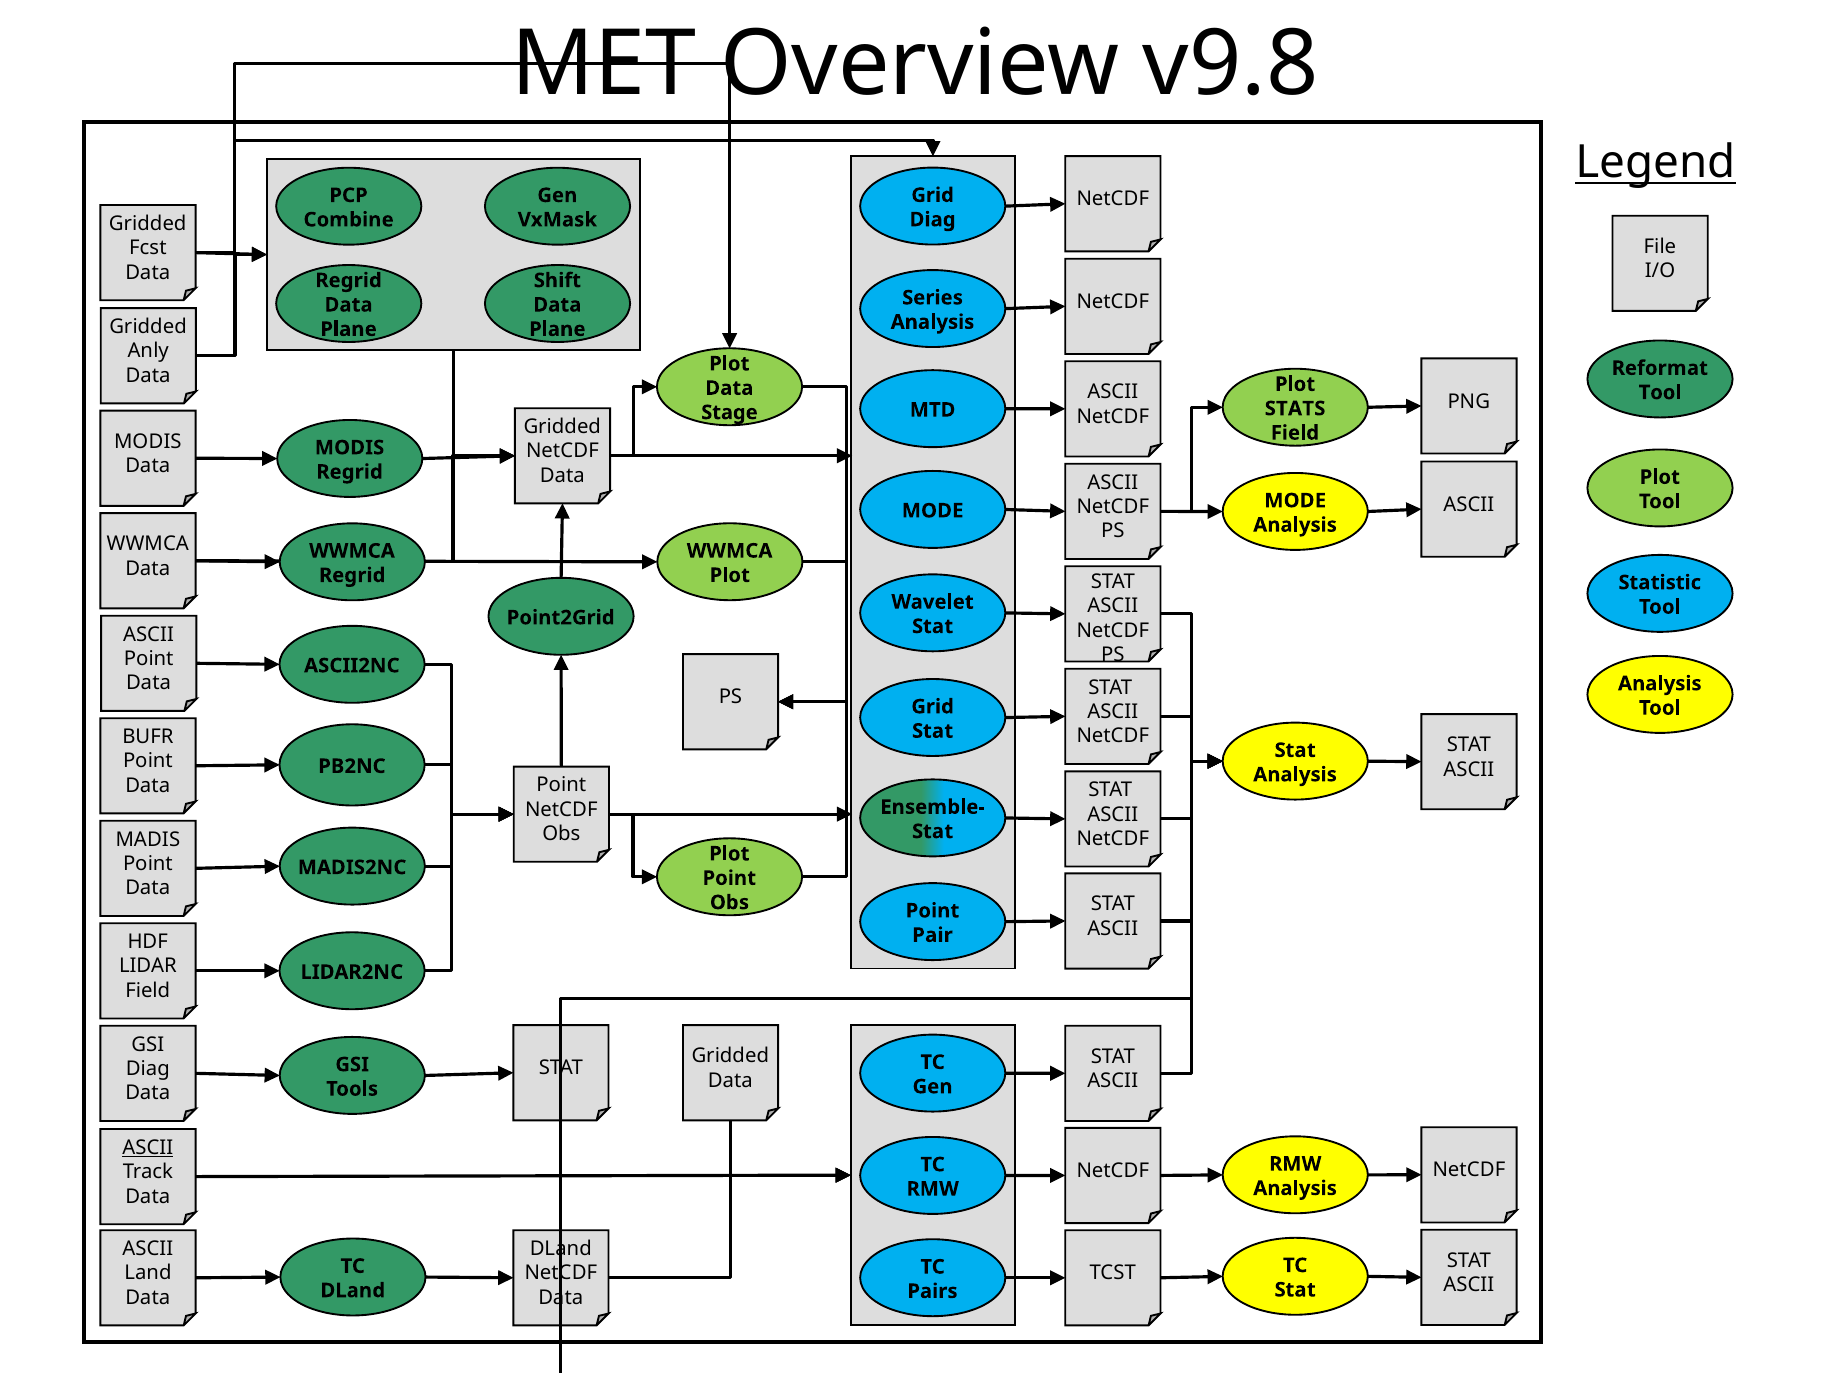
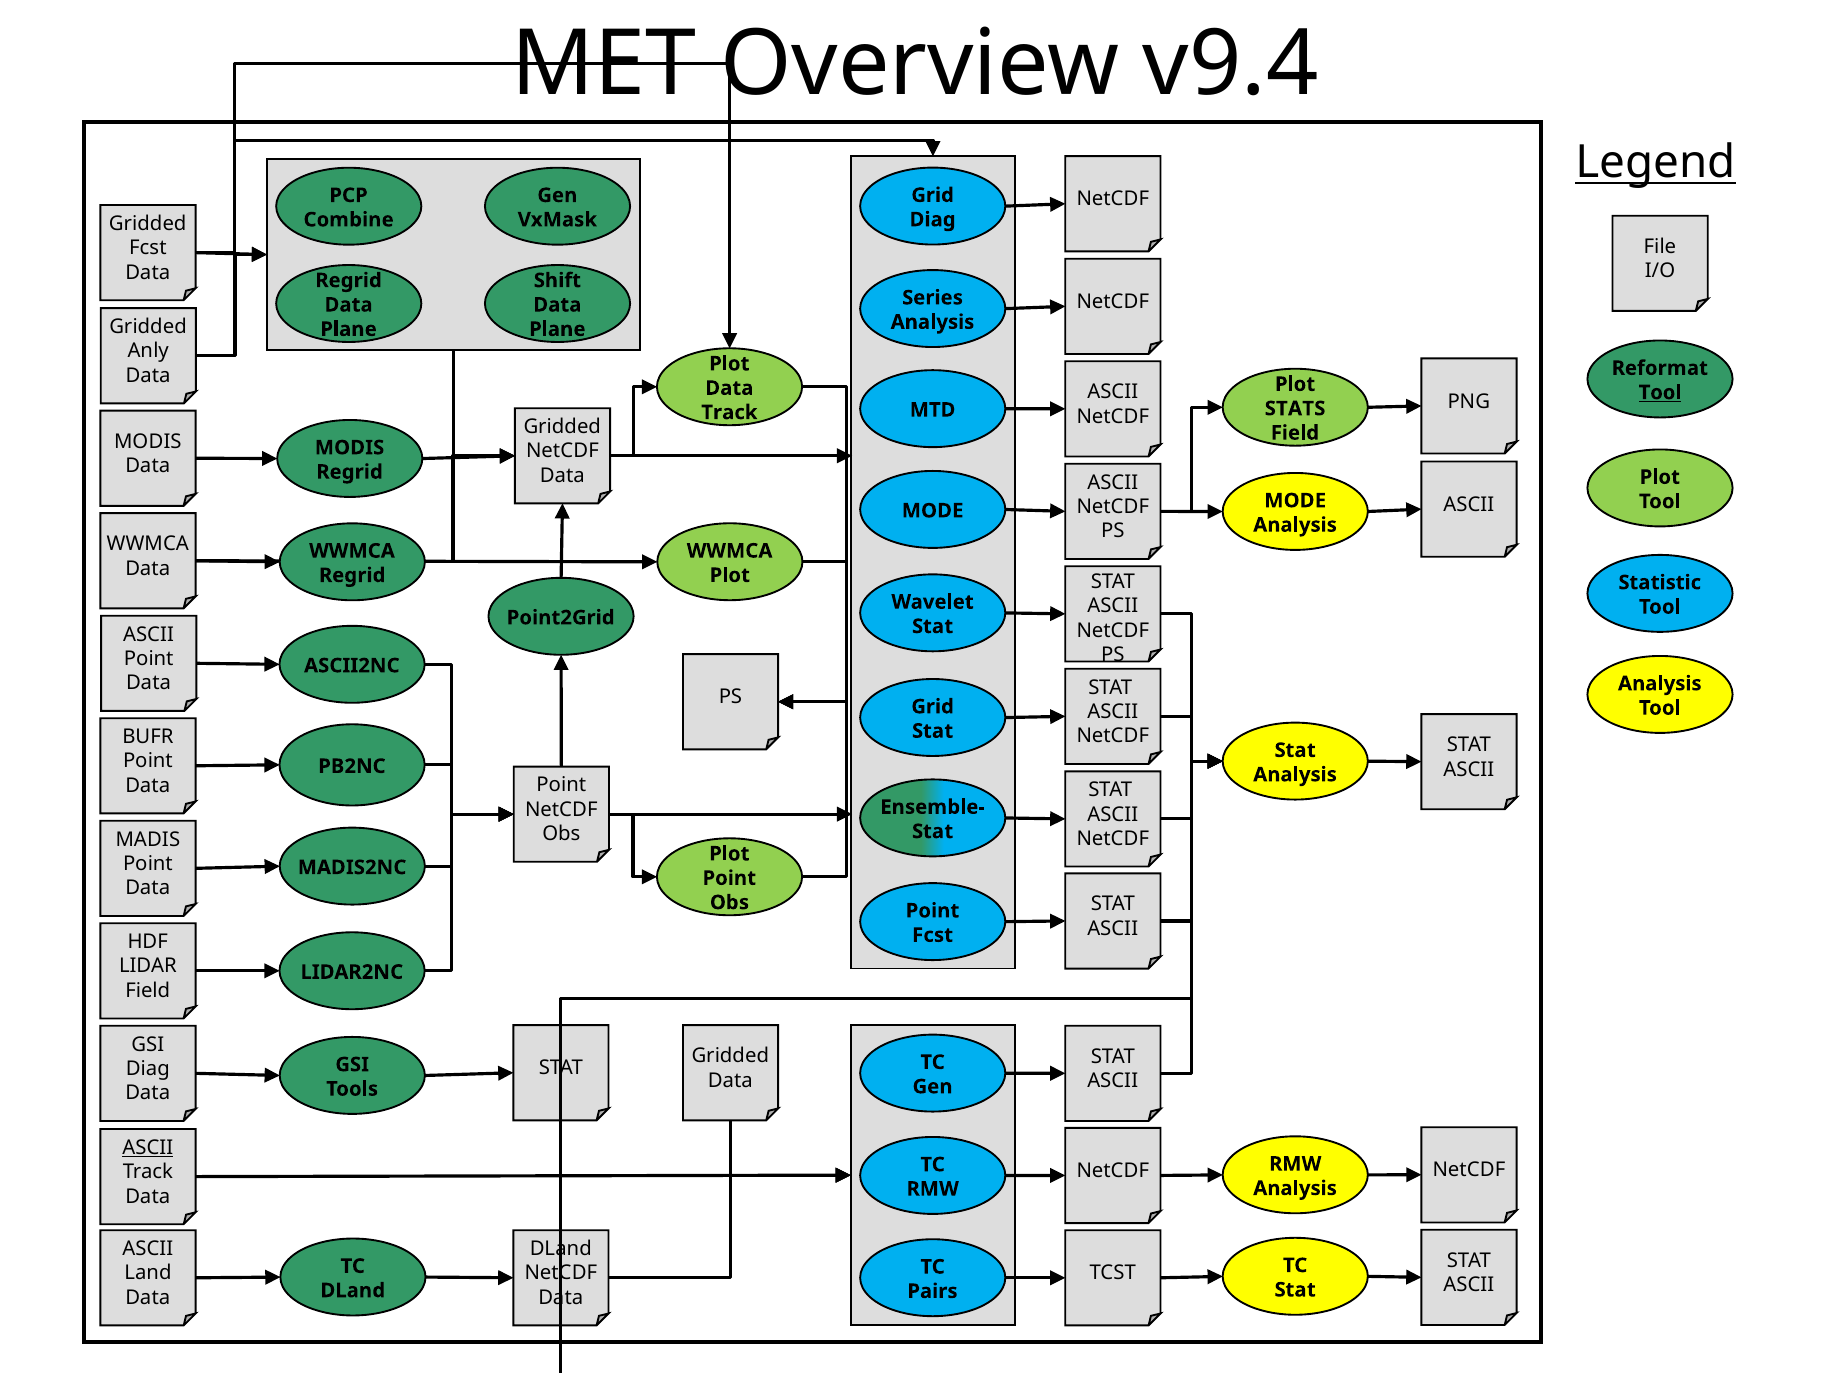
v9.8: v9.8 -> v9.4 (1231, 64)
Tool underline: none -> present (1660, 393)
Stage: Stage -> Track (729, 413)
Pair: Pair -> Fcst (933, 935)
